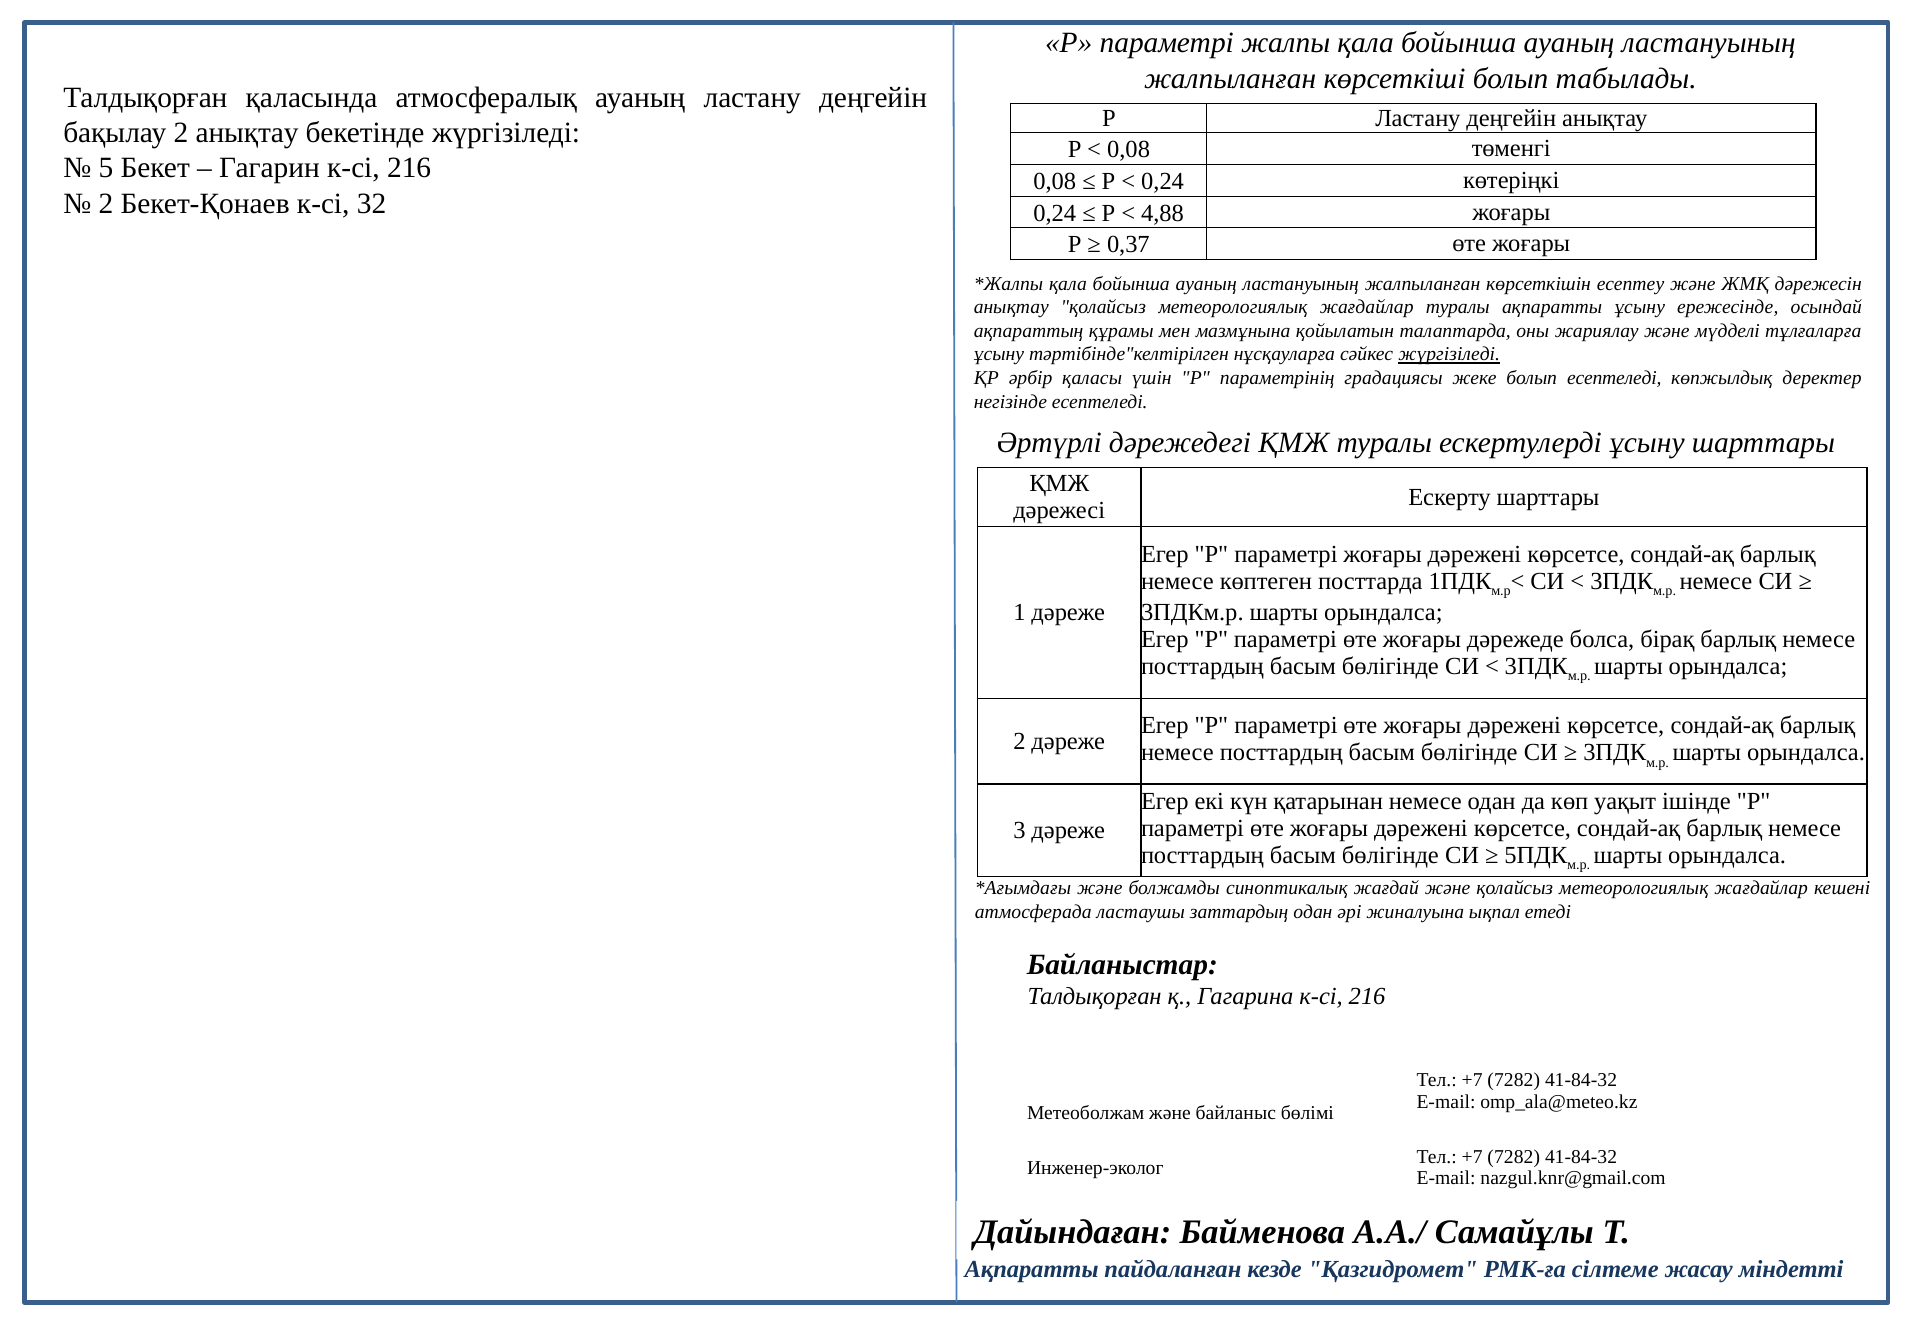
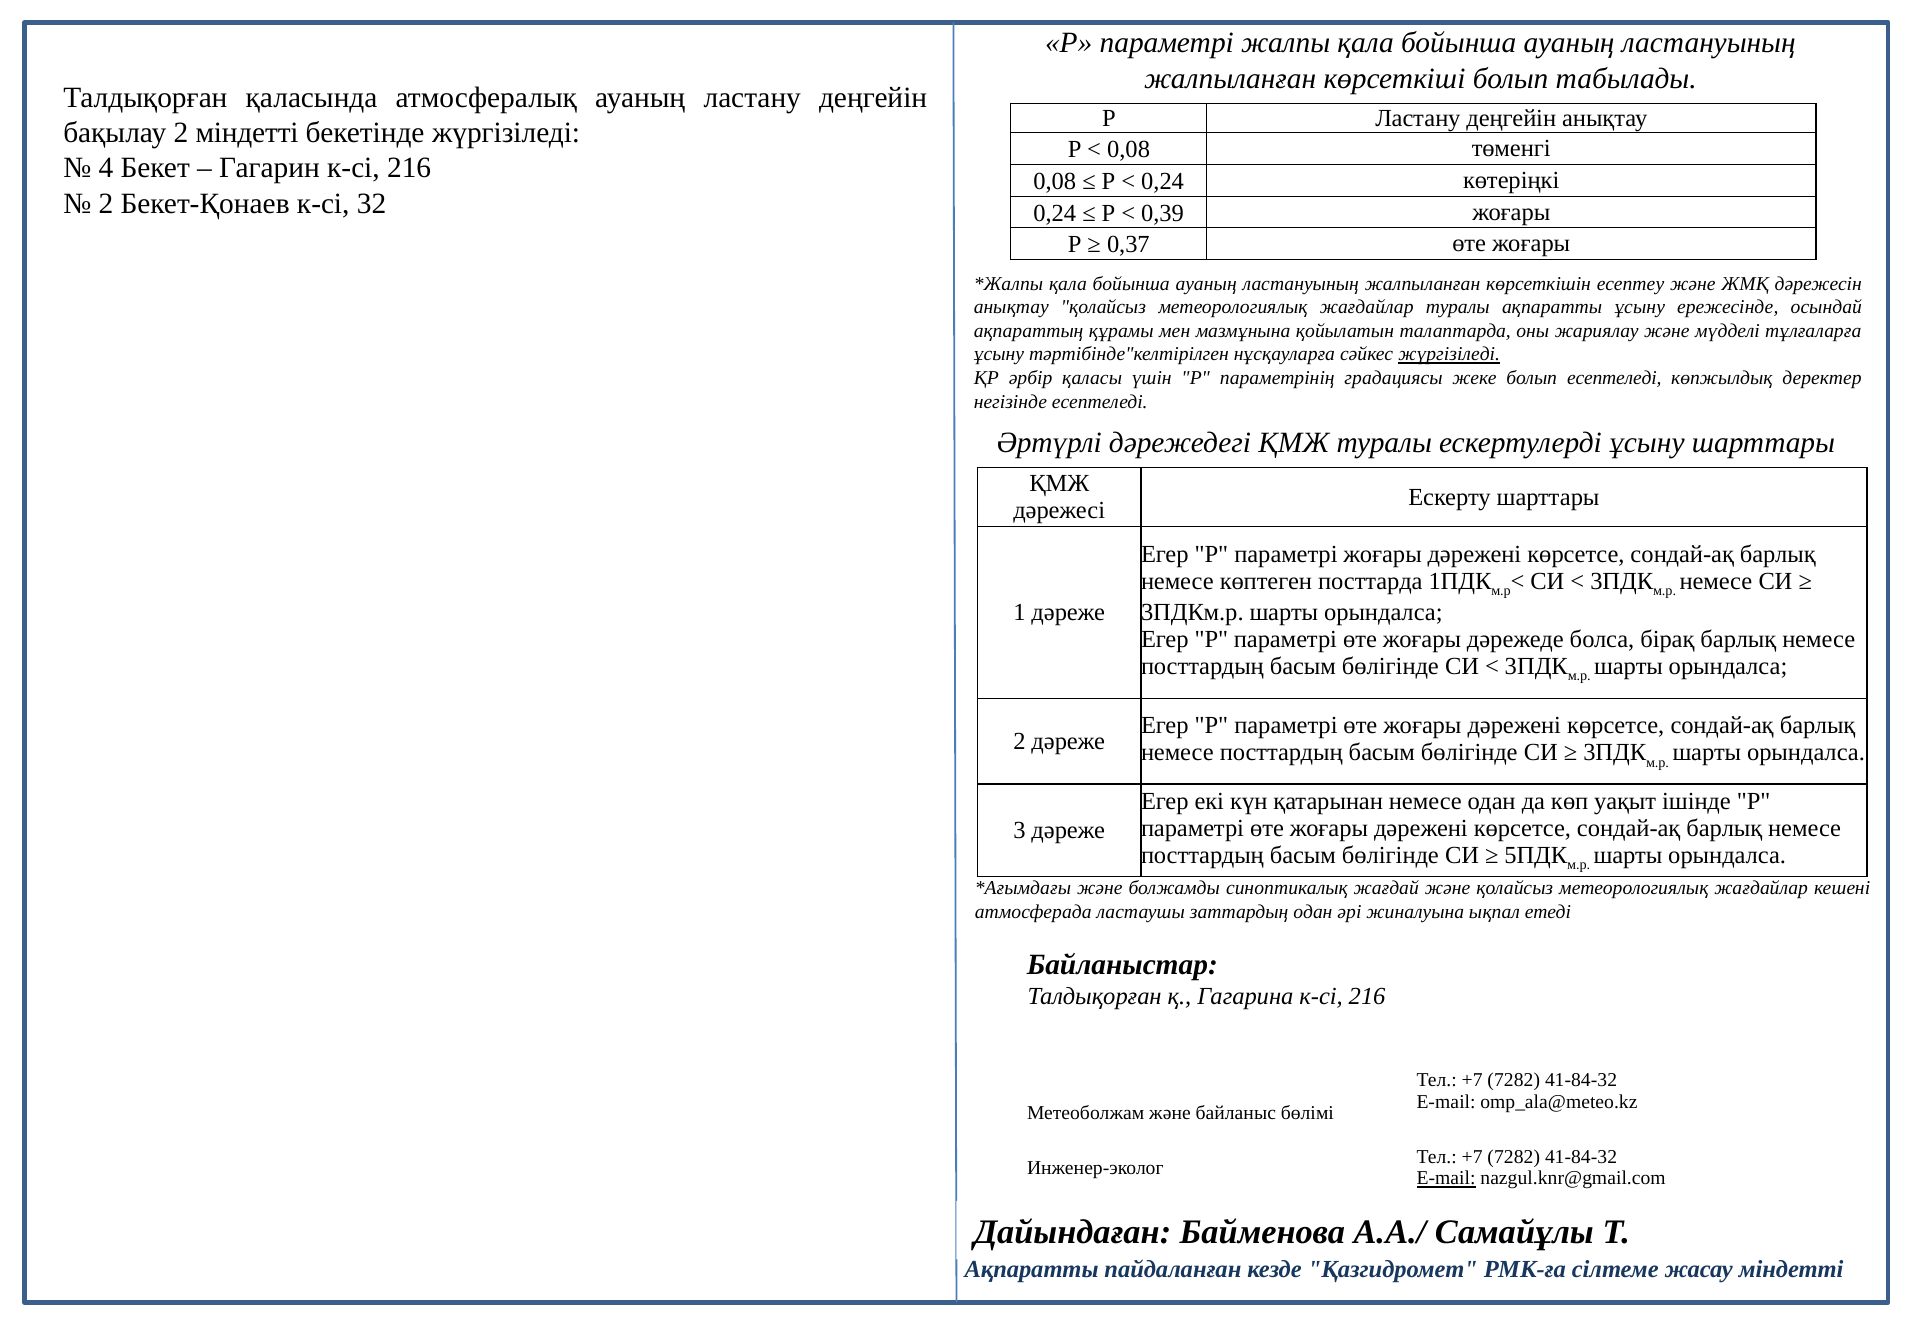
2 анықтау: анықтау -> міндетті (247, 133)
5: 5 -> 4 (106, 168)
4,88: 4,88 -> 0,39 (1163, 213)
E-mail underline: none -> present (1446, 1178)
